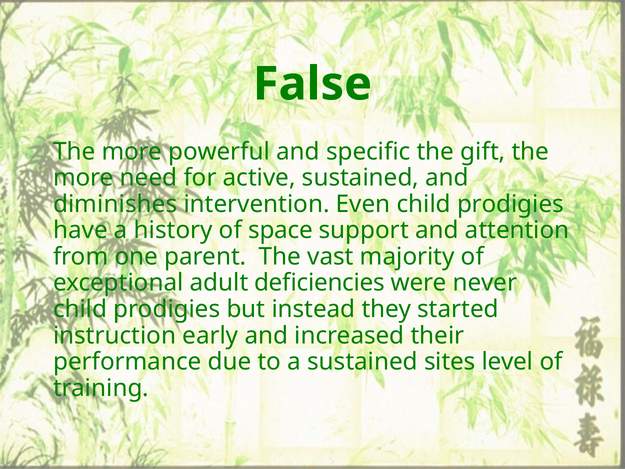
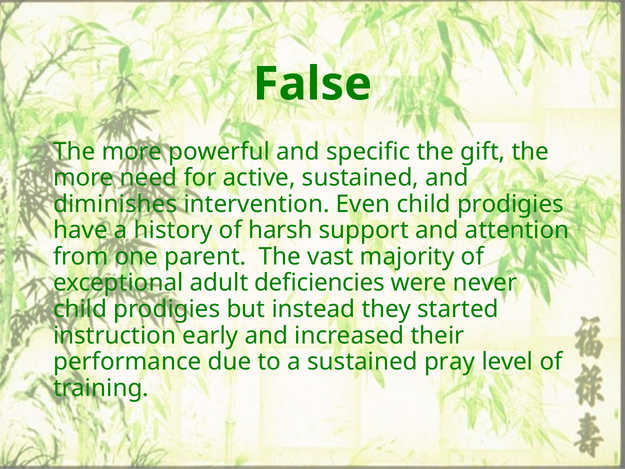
space: space -> harsh (280, 230)
sites: sites -> pray (450, 362)
